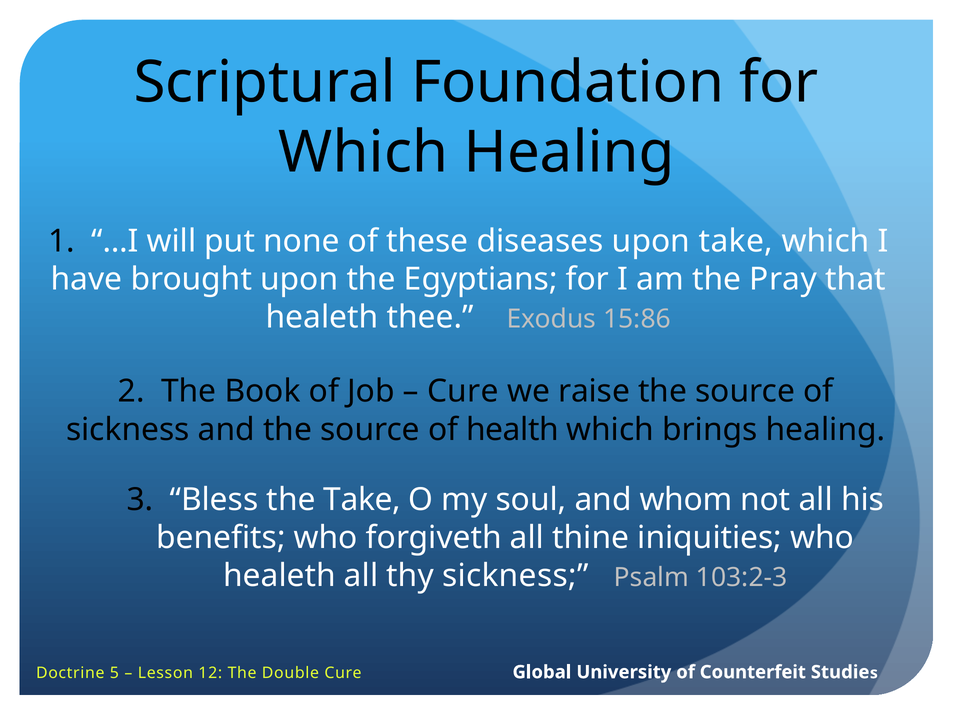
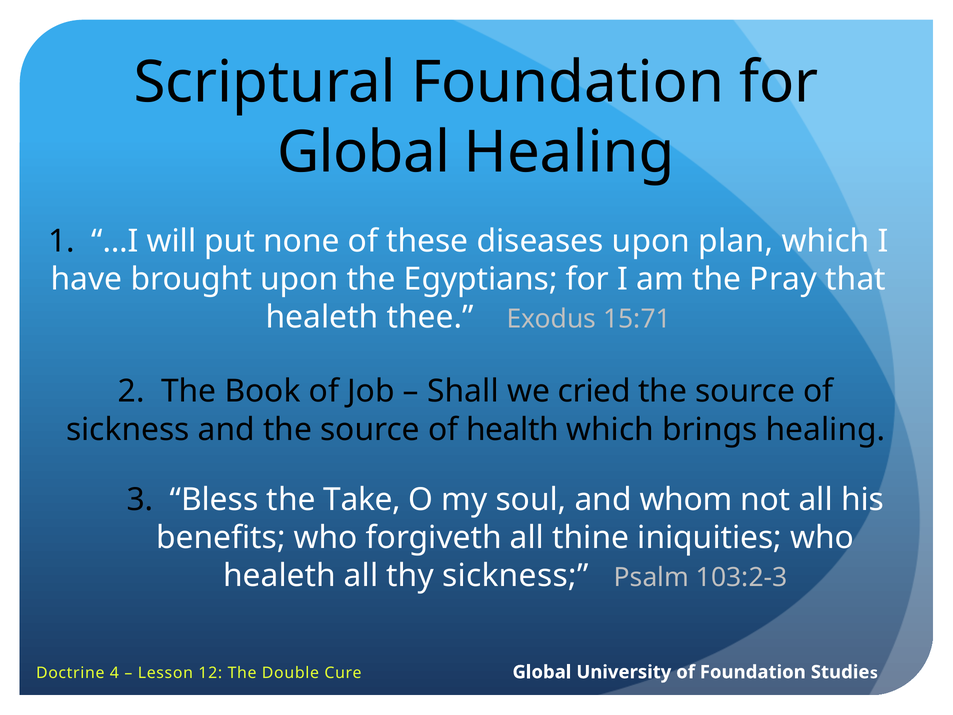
Which: Which -> Global (364, 153)
upon take: take -> plan (736, 241)
15:86: 15:86 -> 15:71 (637, 319)
Cure: Cure -> Shall (463, 391)
raise: raise -> cried (594, 391)
5: 5 -> 4 (114, 673)
of Counterfeit: Counterfeit -> Foundation (753, 672)
